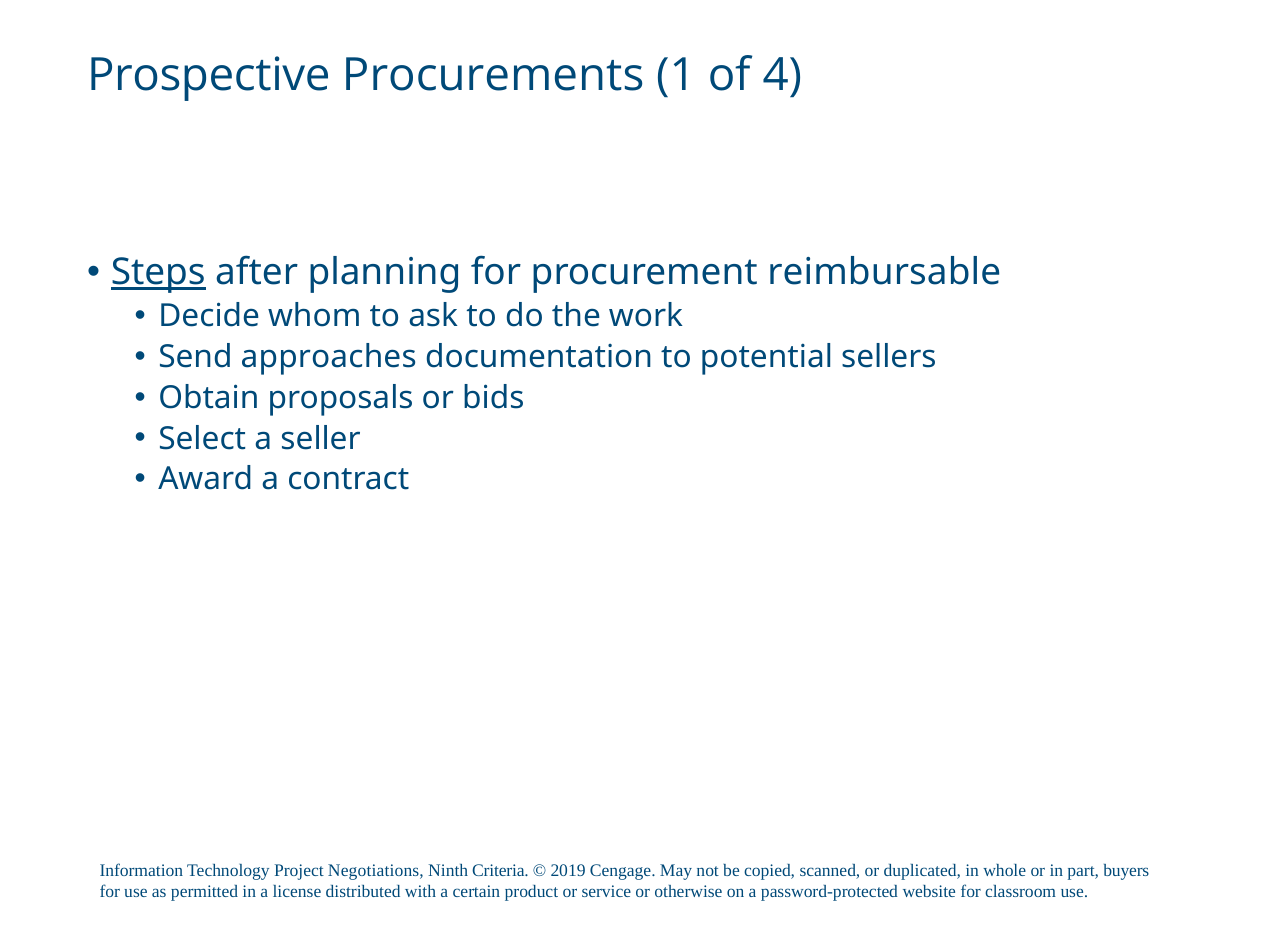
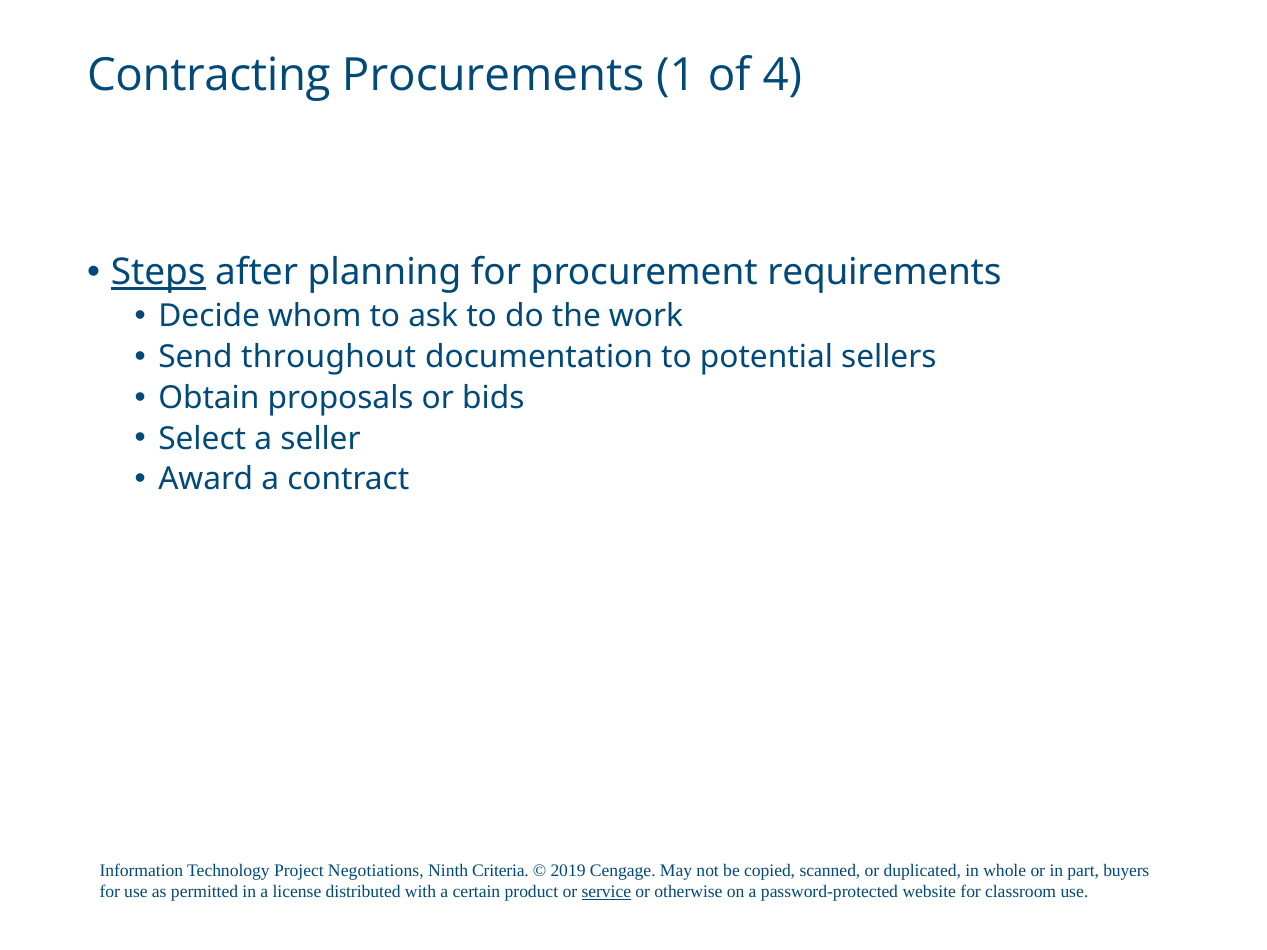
Prospective: Prospective -> Contracting (209, 75)
reimbursable: reimbursable -> requirements (884, 273)
approaches: approaches -> throughout (329, 357)
service underline: none -> present (606, 892)
